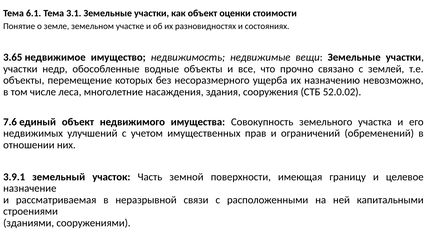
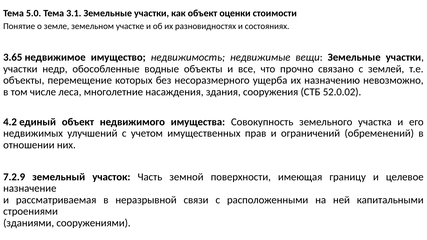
6.1: 6.1 -> 5.0 (34, 13)
7.6: 7.6 -> 4.2 (10, 122)
3.9.1: 3.9.1 -> 7.2.9 (14, 177)
